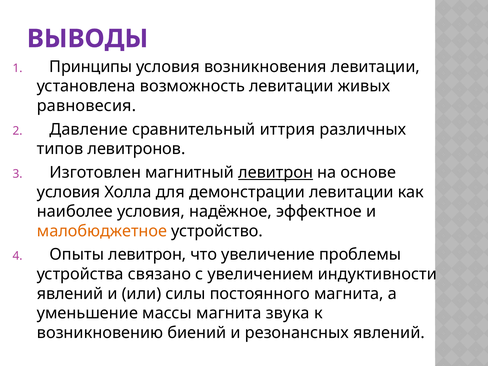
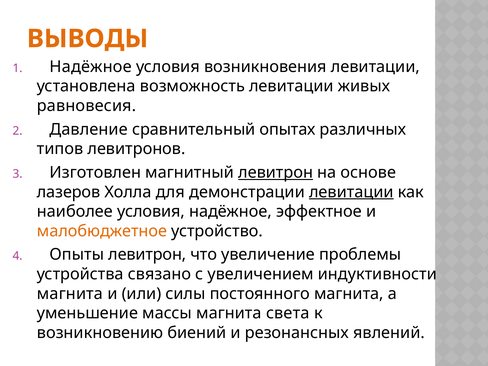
ВЫВОДЫ colour: purple -> orange (87, 39)
Принципы: Принципы -> Надёжное (91, 67)
иттрия: иттрия -> опытах (288, 129)
условия: условия -> лазеров (69, 192)
левитации underline: none -> present (351, 192)
явлений: явлений -> магнита (70, 294)
звука: звука -> света (288, 313)
